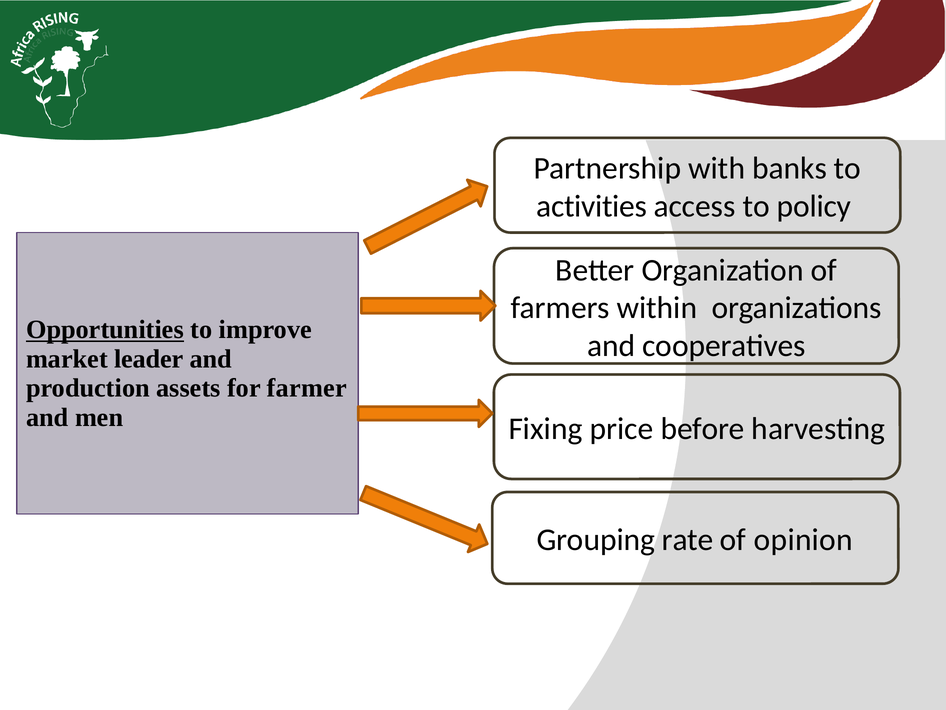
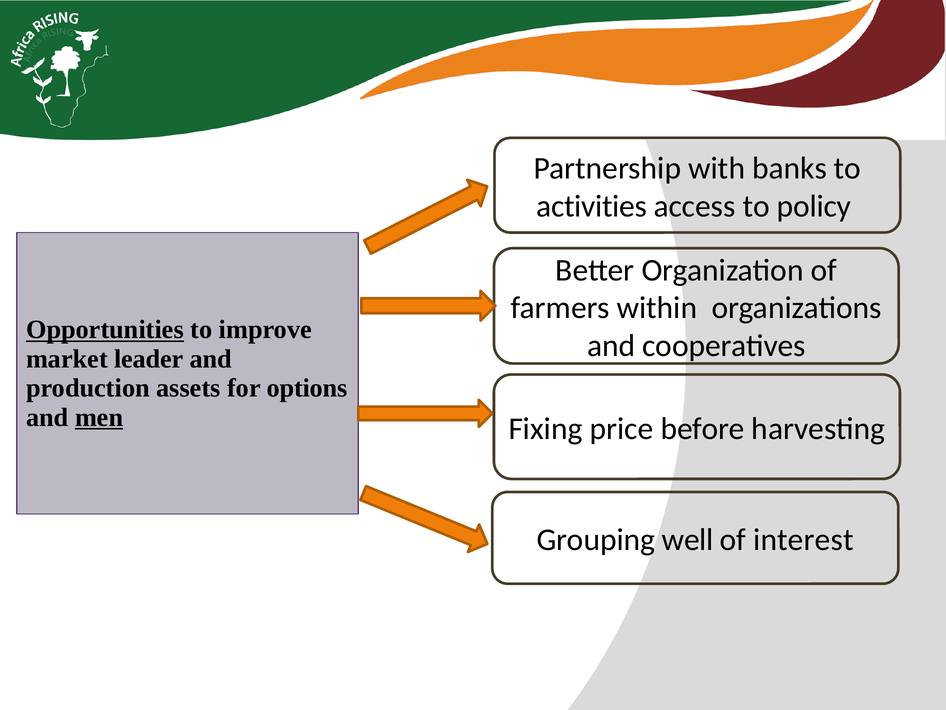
farmer: farmer -> options (307, 388)
men underline: none -> present (99, 417)
rate: rate -> well (688, 540)
opinion: opinion -> interest (803, 540)
